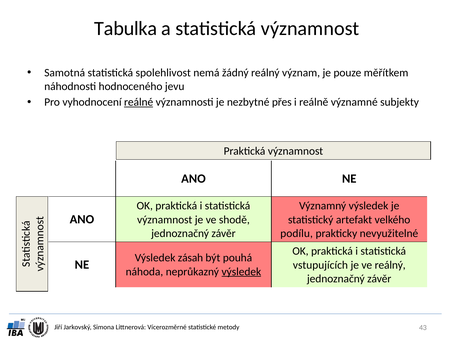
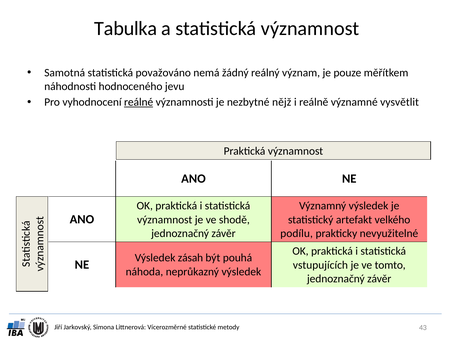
spolehlivost: spolehlivost -> považováno (163, 73)
přes: přes -> nějž (282, 102)
subjekty: subjekty -> vysvětlit (400, 102)
ve reálný: reálný -> tomto (390, 265)
výsledek underline: present -> none (241, 272)
